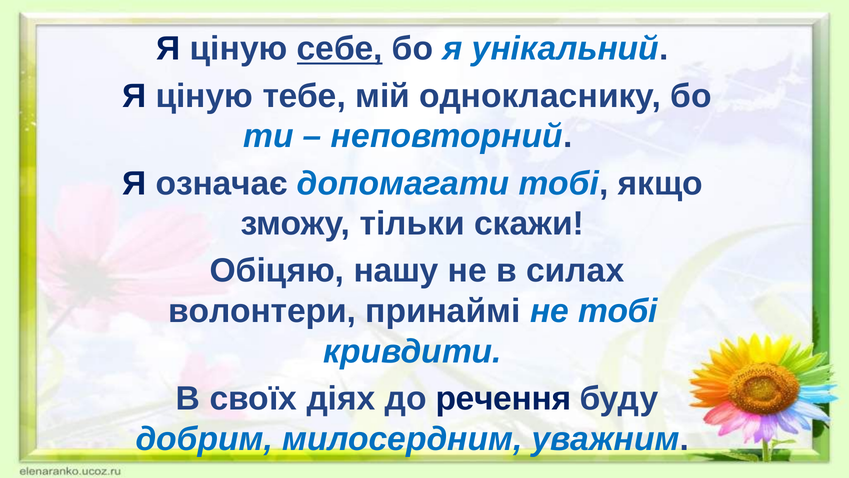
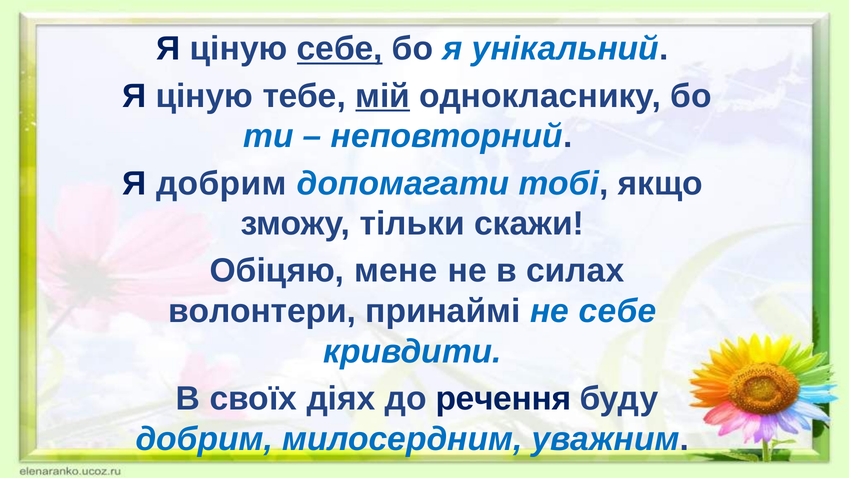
мій underline: none -> present (383, 96)
Я означає: означає -> добрим (221, 183)
нашу: нашу -> мене (396, 271)
не тобі: тобі -> себе (617, 311)
